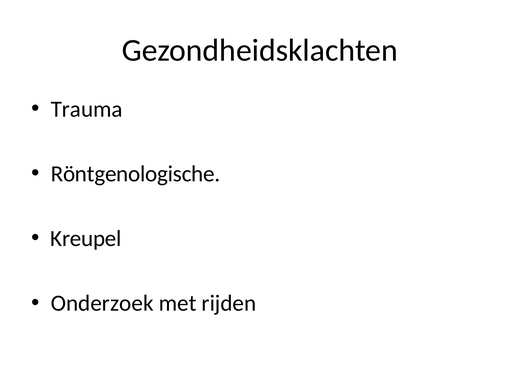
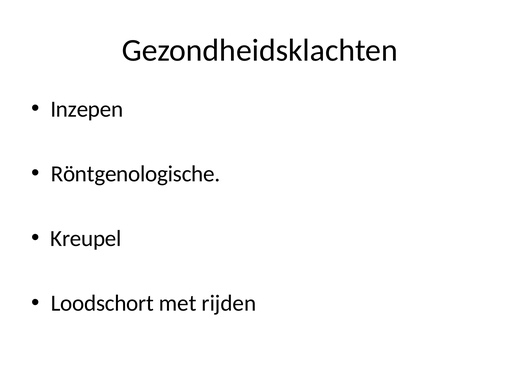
Trauma: Trauma -> Inzepen (87, 109)
Onderzoek: Onderzoek -> Loodschort (102, 303)
